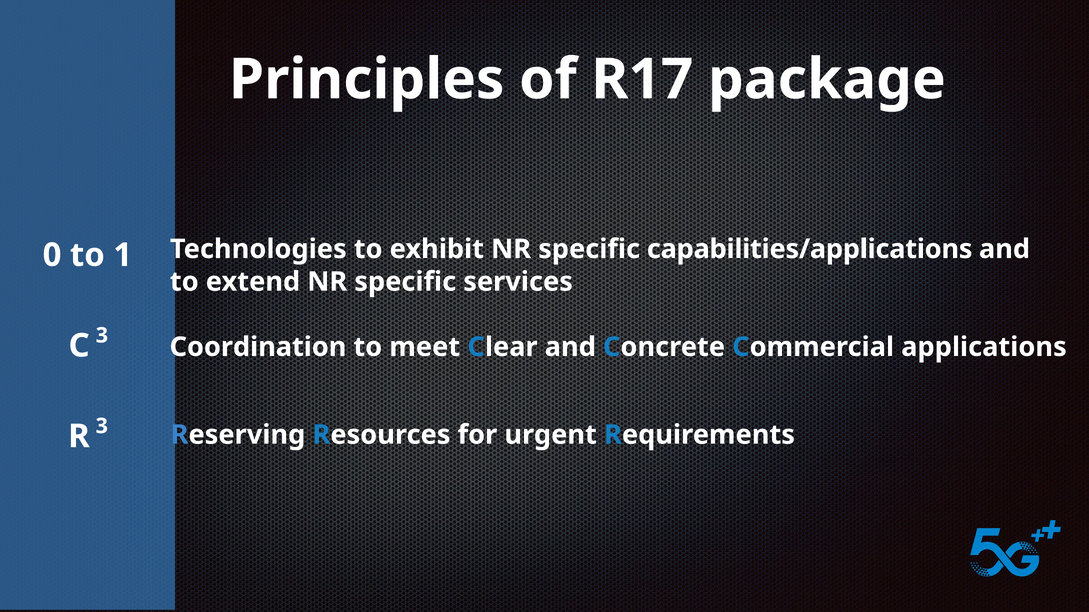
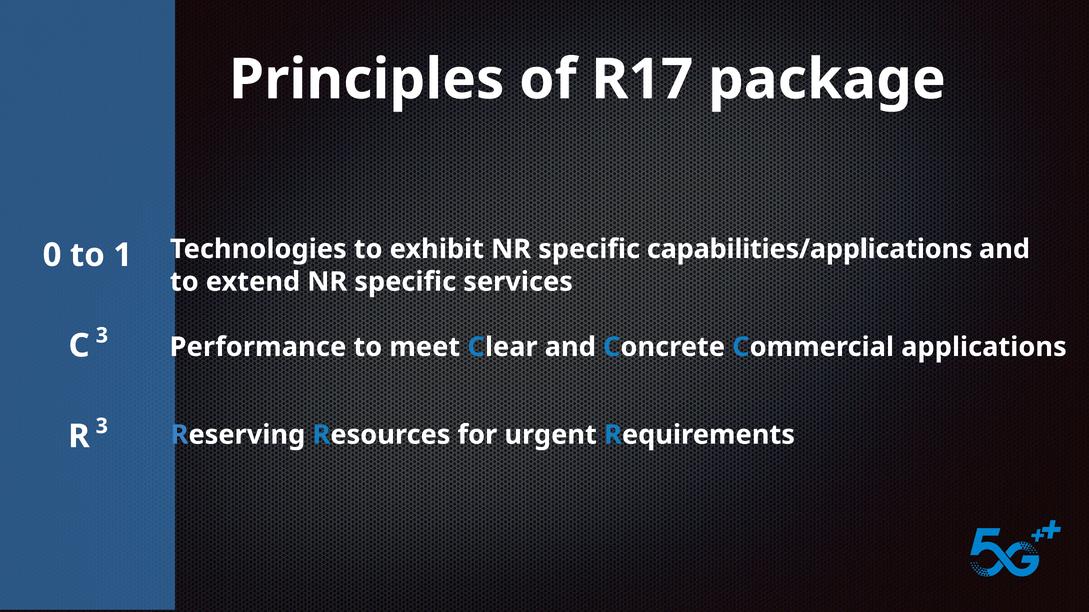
Coordination: Coordination -> Performance (258, 347)
